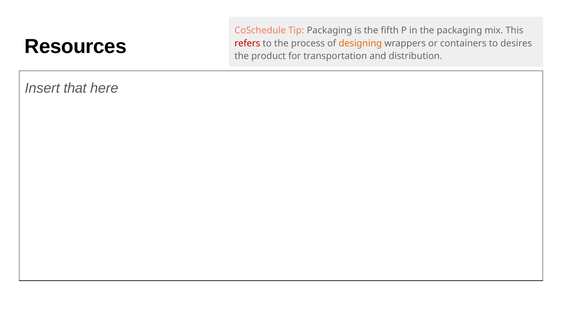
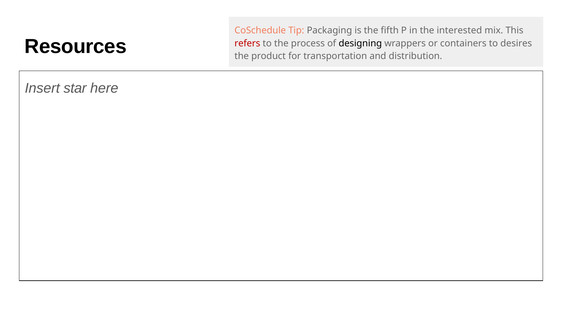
the packaging: packaging -> interested (459, 30)
designing colour: orange -> black (360, 43)
that: that -> star (75, 88)
